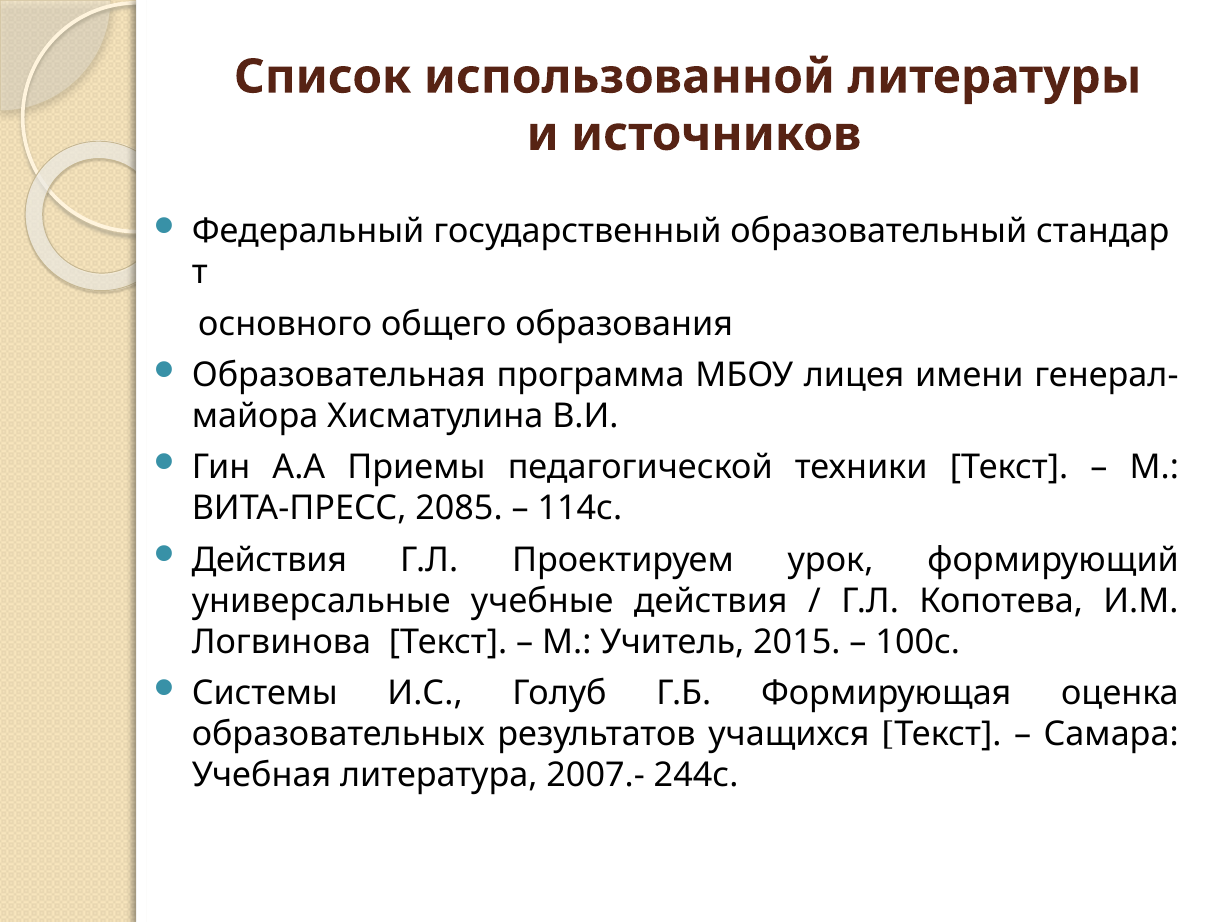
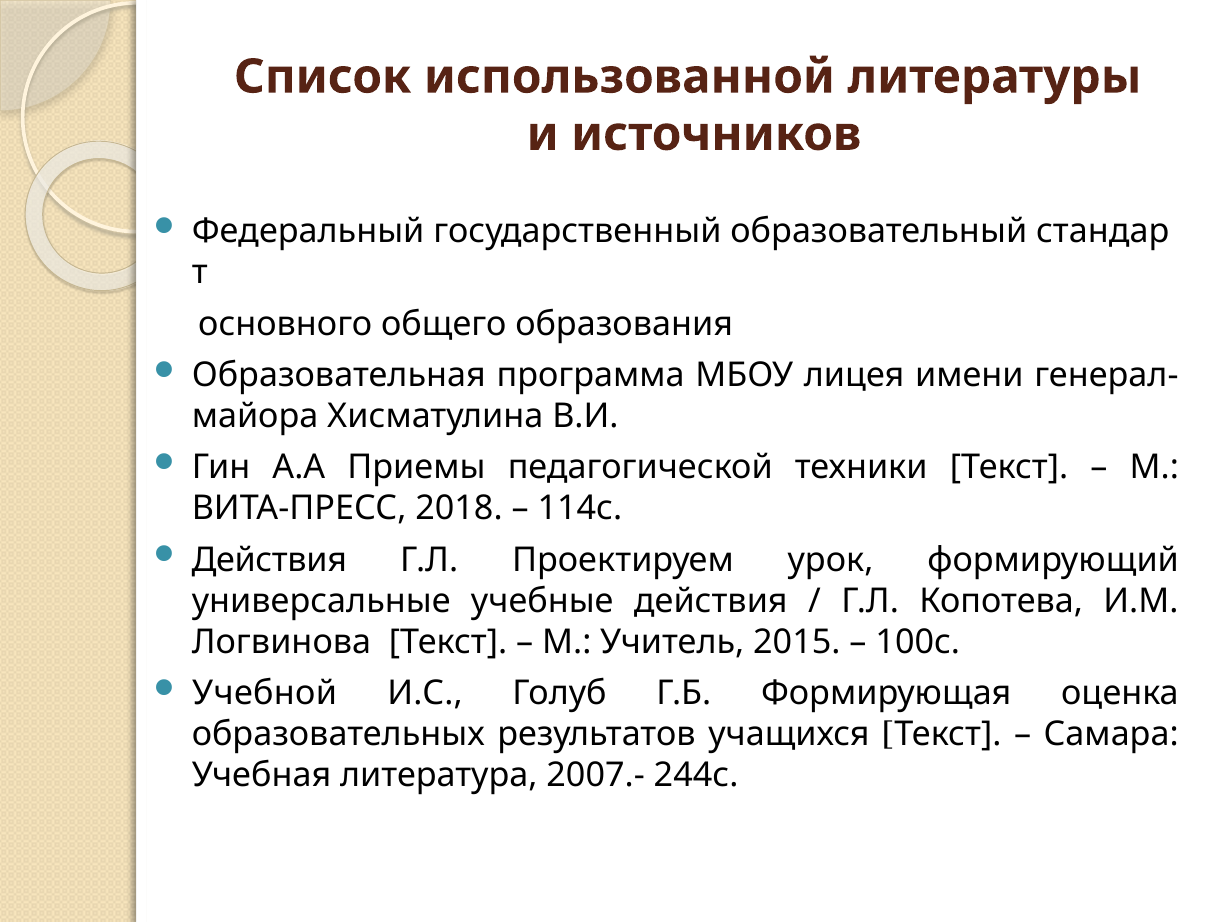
2085: 2085 -> 2018 (459, 508)
Системы: Системы -> Учебной (265, 693)
